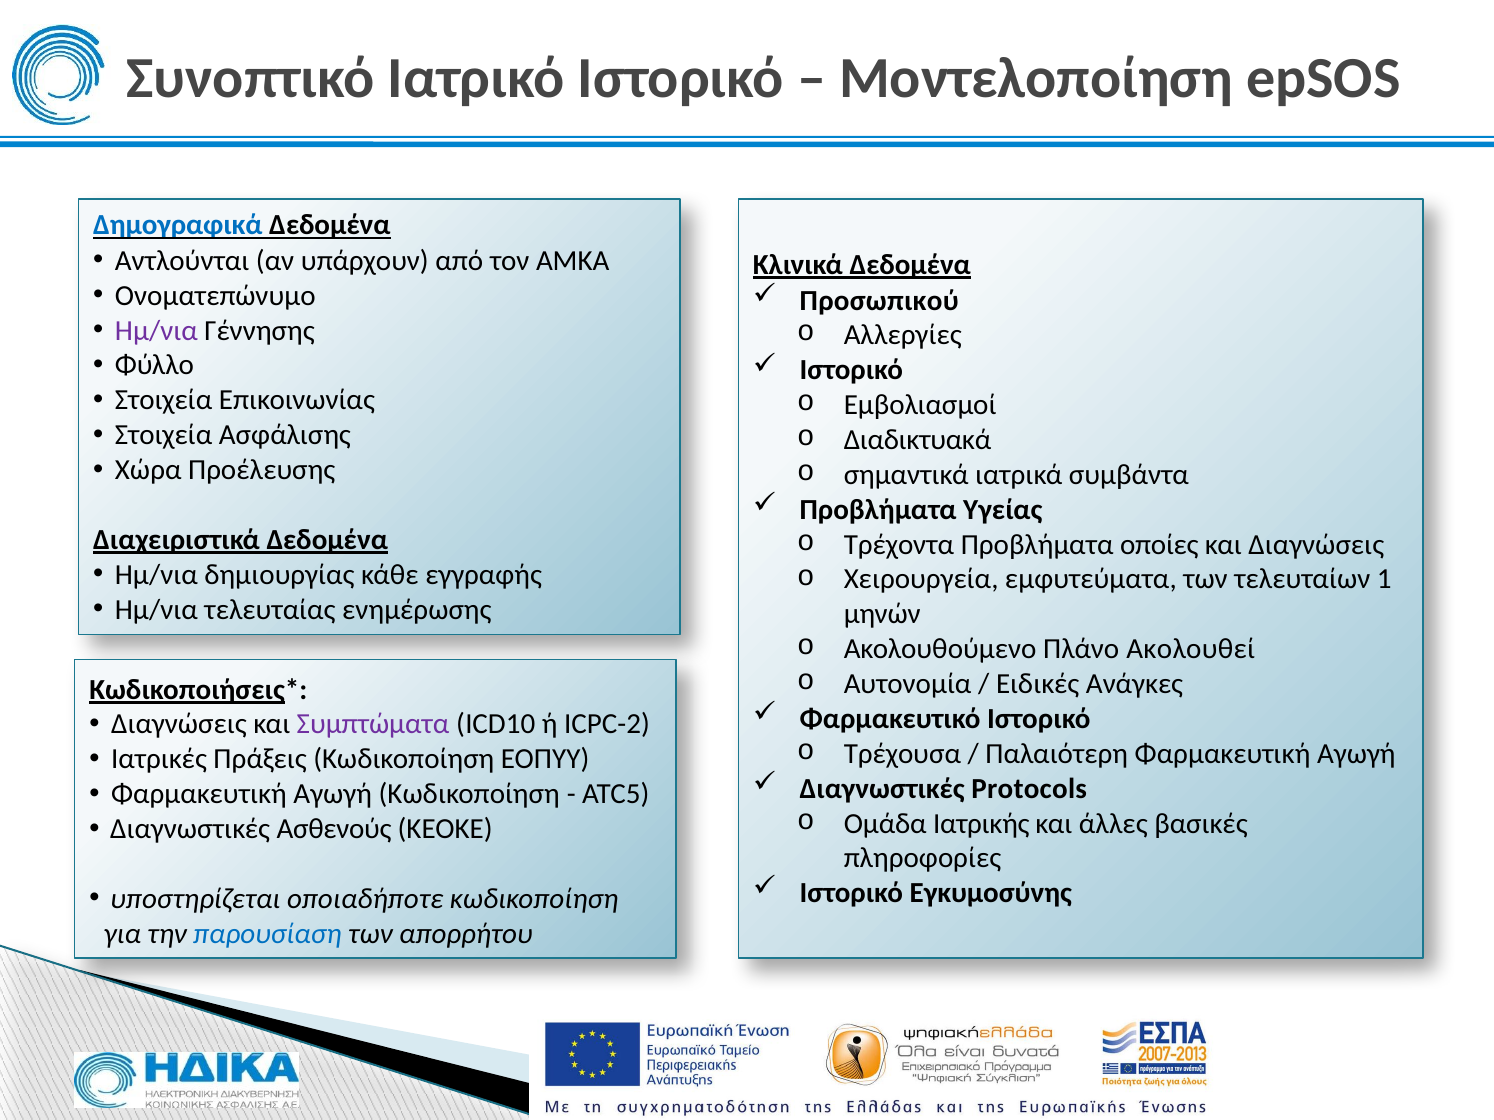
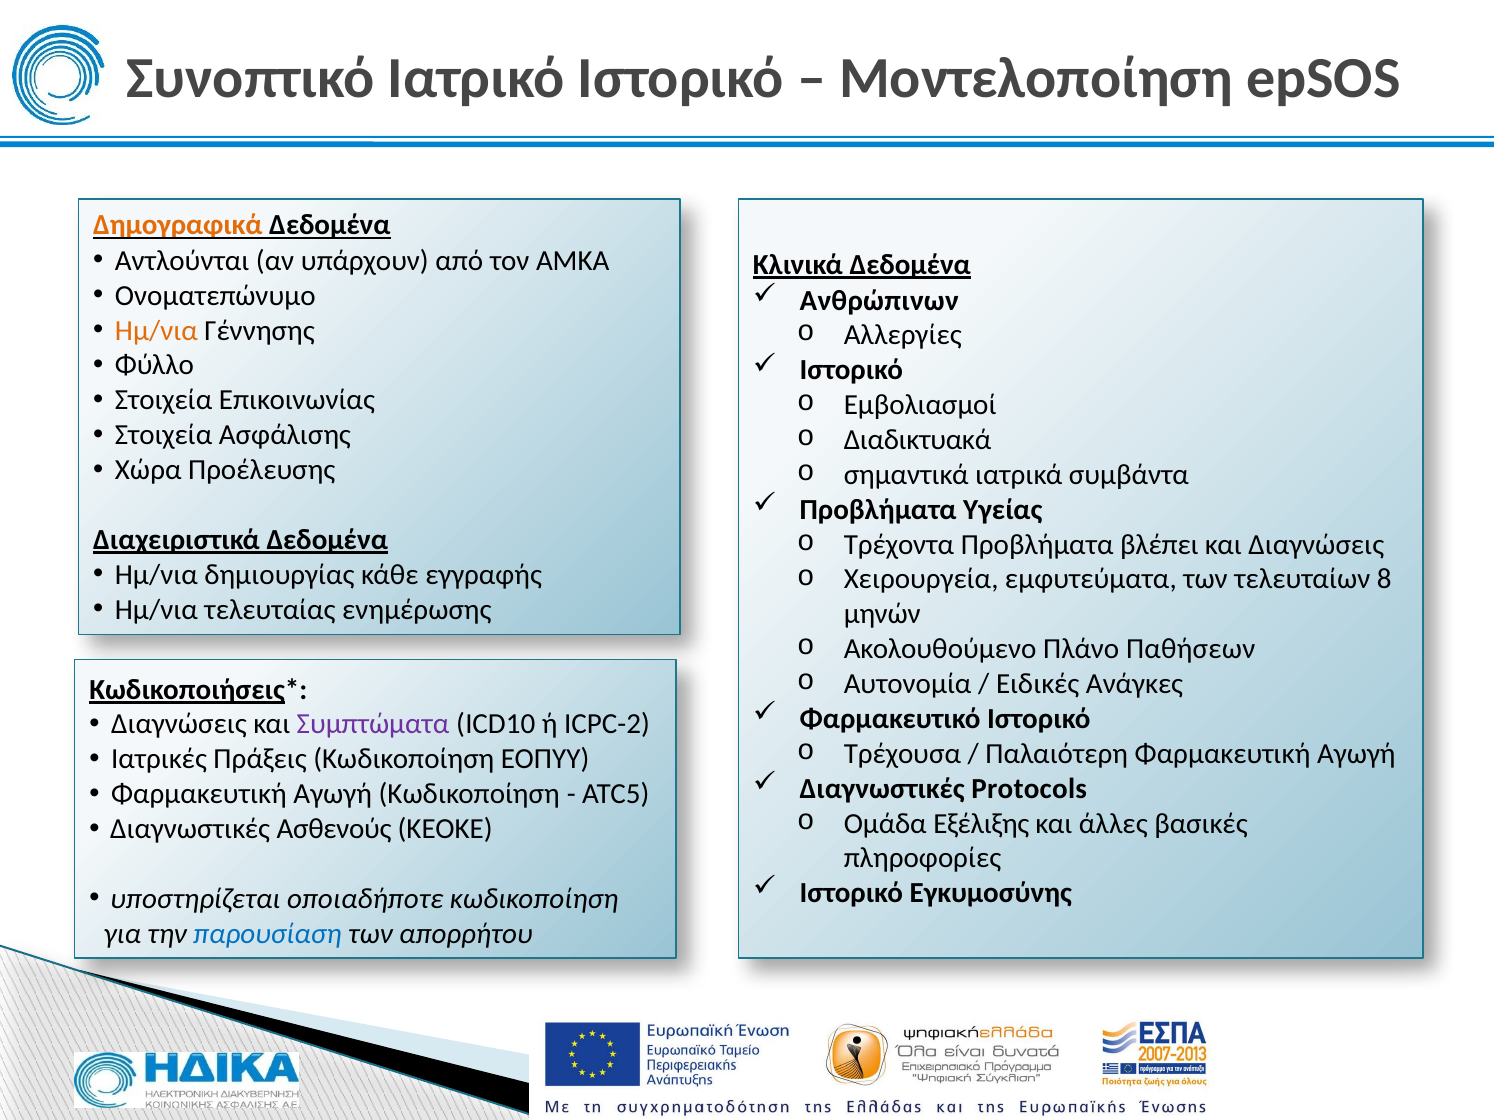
Δημογραφικά colour: blue -> orange (178, 225)
Προσωπικού: Προσωπικού -> Ανθρώπινων (879, 301)
Ημ/νια colour: purple -> orange (156, 331)
οποίες: οποίες -> βλέπει (1159, 545)
1: 1 -> 8 (1384, 580)
Ακολουθεί: Ακολουθεί -> Παθήσεων (1191, 649)
Ιατρικής: Ιατρικής -> Εξέλιξης (981, 824)
